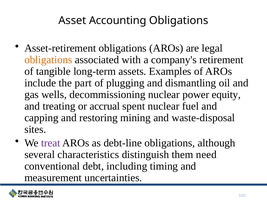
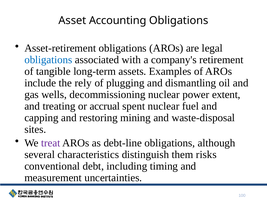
obligations colour: orange -> blue (48, 60)
part: part -> rely (83, 83)
equity: equity -> extent (226, 95)
need: need -> risks (206, 155)
